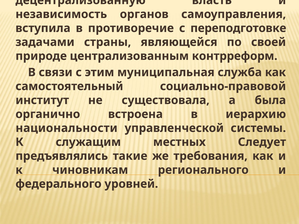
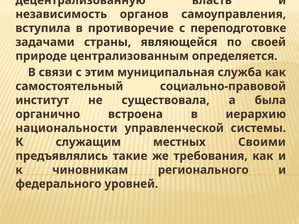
контрреформ: контрреформ -> определяется (235, 56)
Следует: Следует -> Своими (262, 142)
